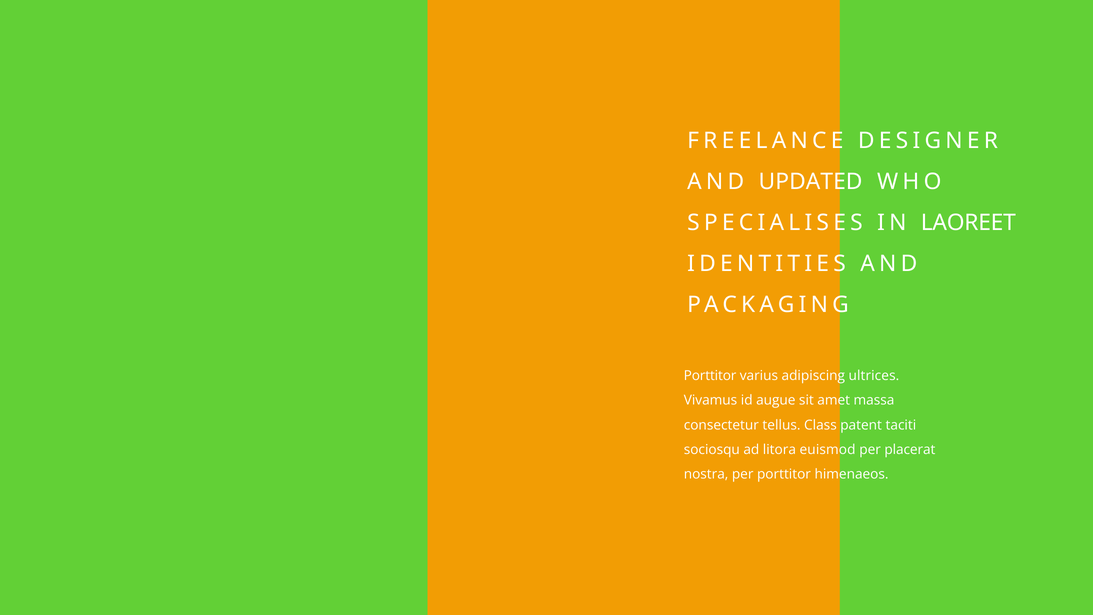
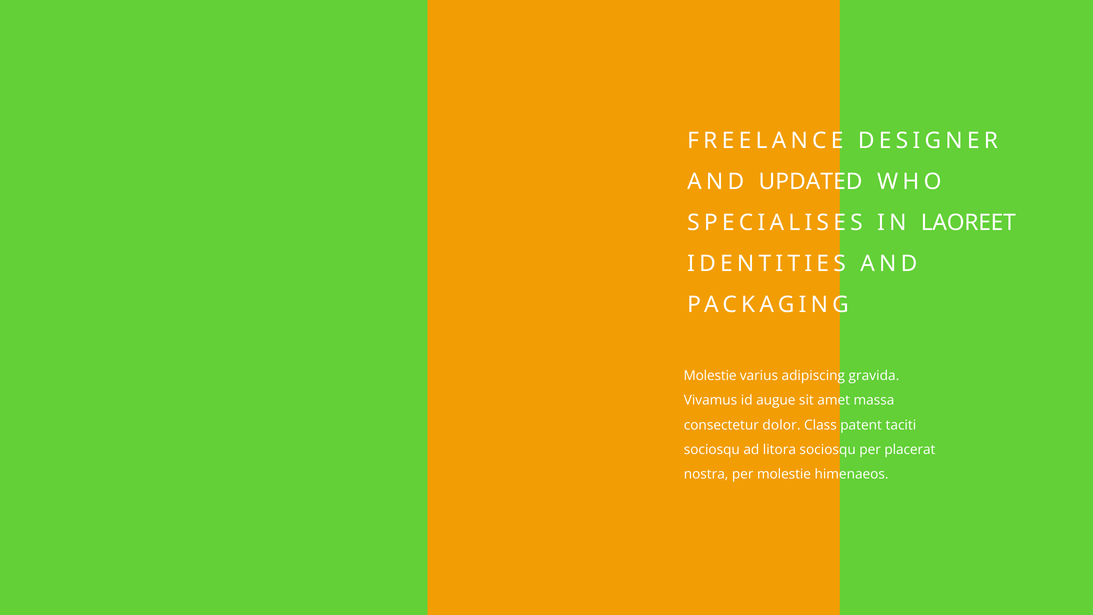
Porttitor: Porttitor -> Molestie (710, 376)
ultrices: ultrices -> gravida (874, 376)
tellus: tellus -> dolor (781, 425)
litora euismod: euismod -> sociosqu (828, 449)
per porttitor: porttitor -> molestie (784, 474)
